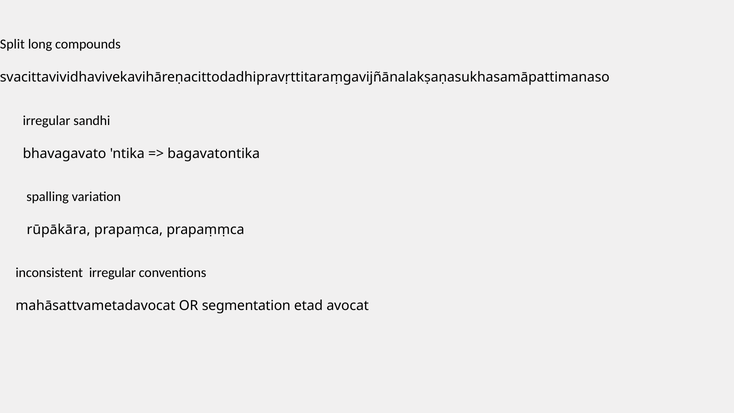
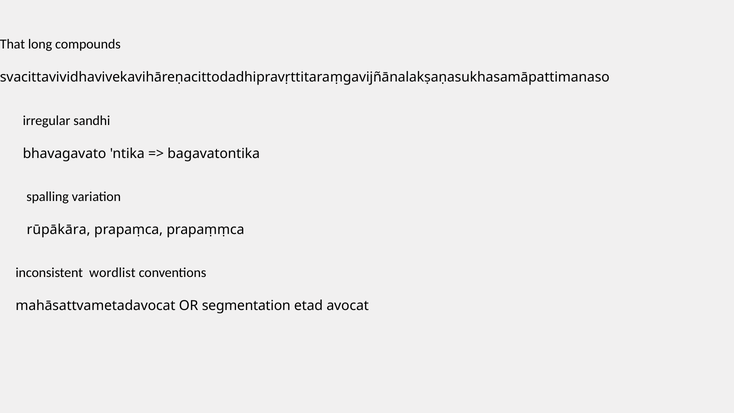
Split: Split -> That (12, 44)
inconsistent irregular: irregular -> wordlist (112, 273)
